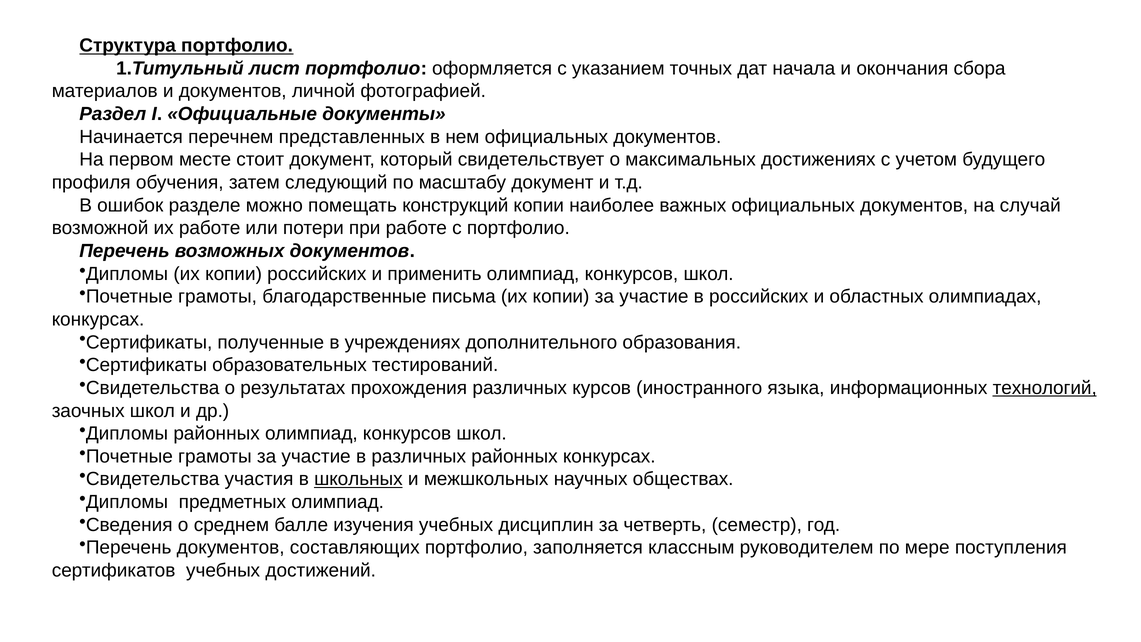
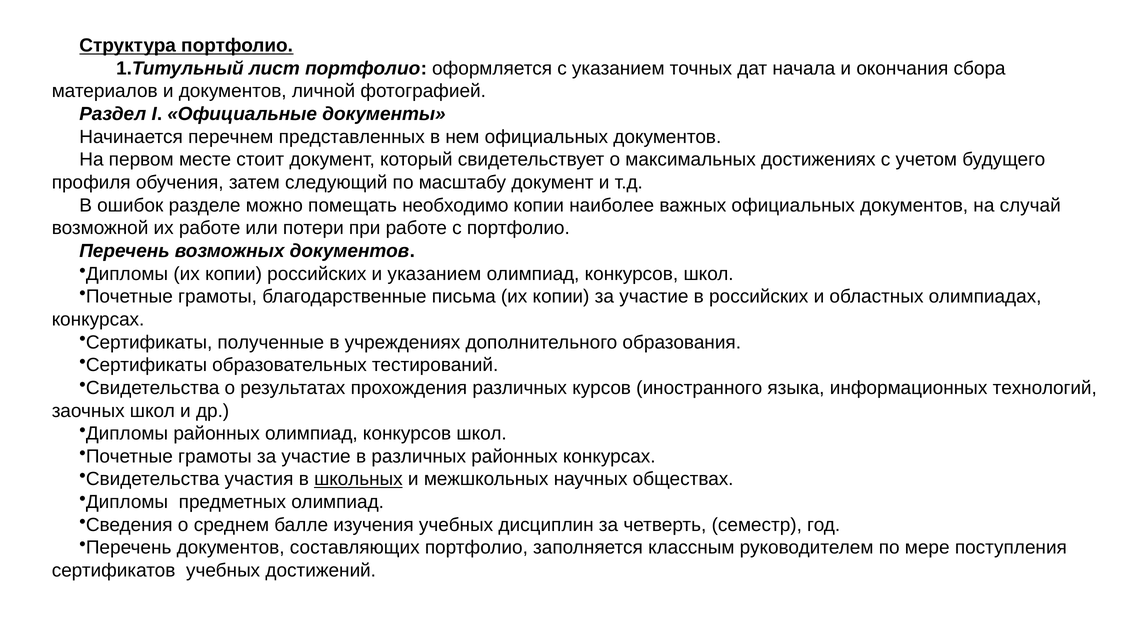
конструкций: конструкций -> необходимо (455, 205)
и применить: применить -> указанием (434, 274)
технологий underline: present -> none (1045, 388)
